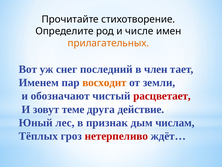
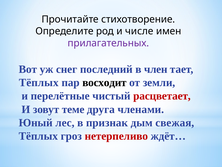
прилагательных colour: orange -> purple (108, 43)
Именем: Именем -> Тёплых (39, 82)
восходит colour: orange -> black (104, 82)
обозначают: обозначают -> перелётные (60, 96)
действие: действие -> членами (141, 109)
числам: числам -> свежая (175, 122)
